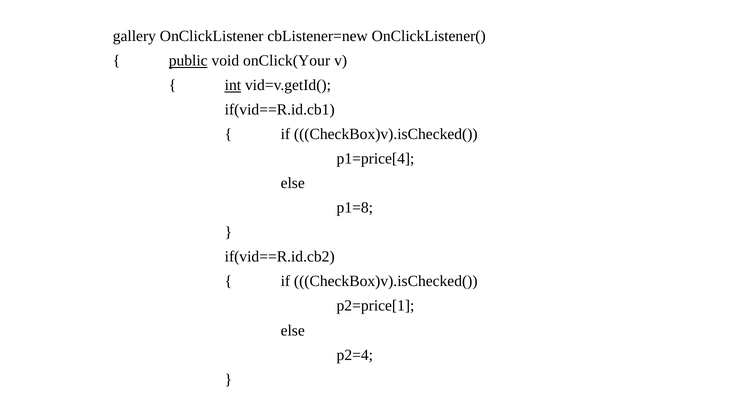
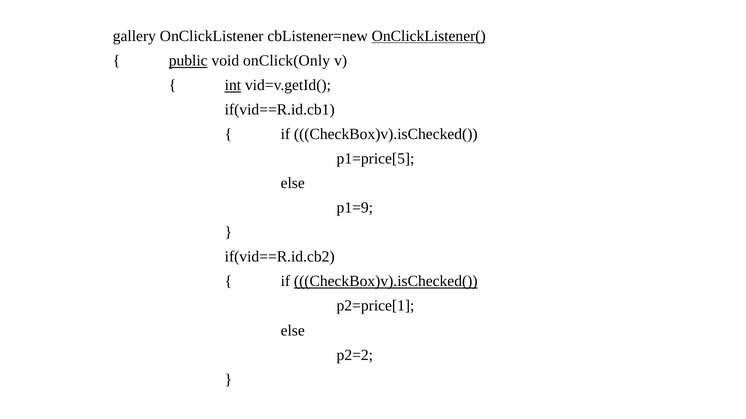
OnClickListener( underline: none -> present (429, 36)
onClick(Your: onClick(Your -> onClick(Only (287, 61)
p1=price[4: p1=price[4 -> p1=price[5 (376, 159)
p1=8: p1=8 -> p1=9 (355, 208)
CheckBox)v).isChecked( underline: none -> present (386, 282)
p2=4: p2=4 -> p2=2 (355, 355)
